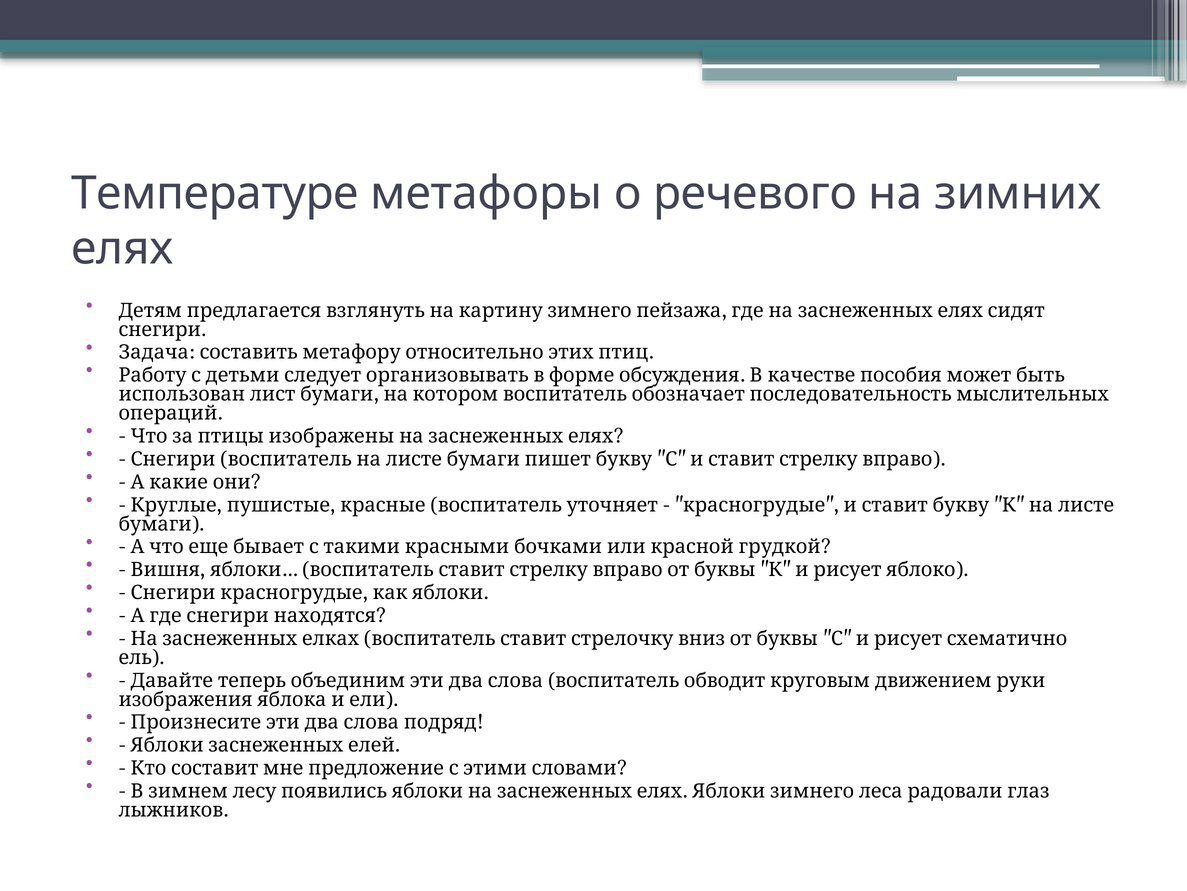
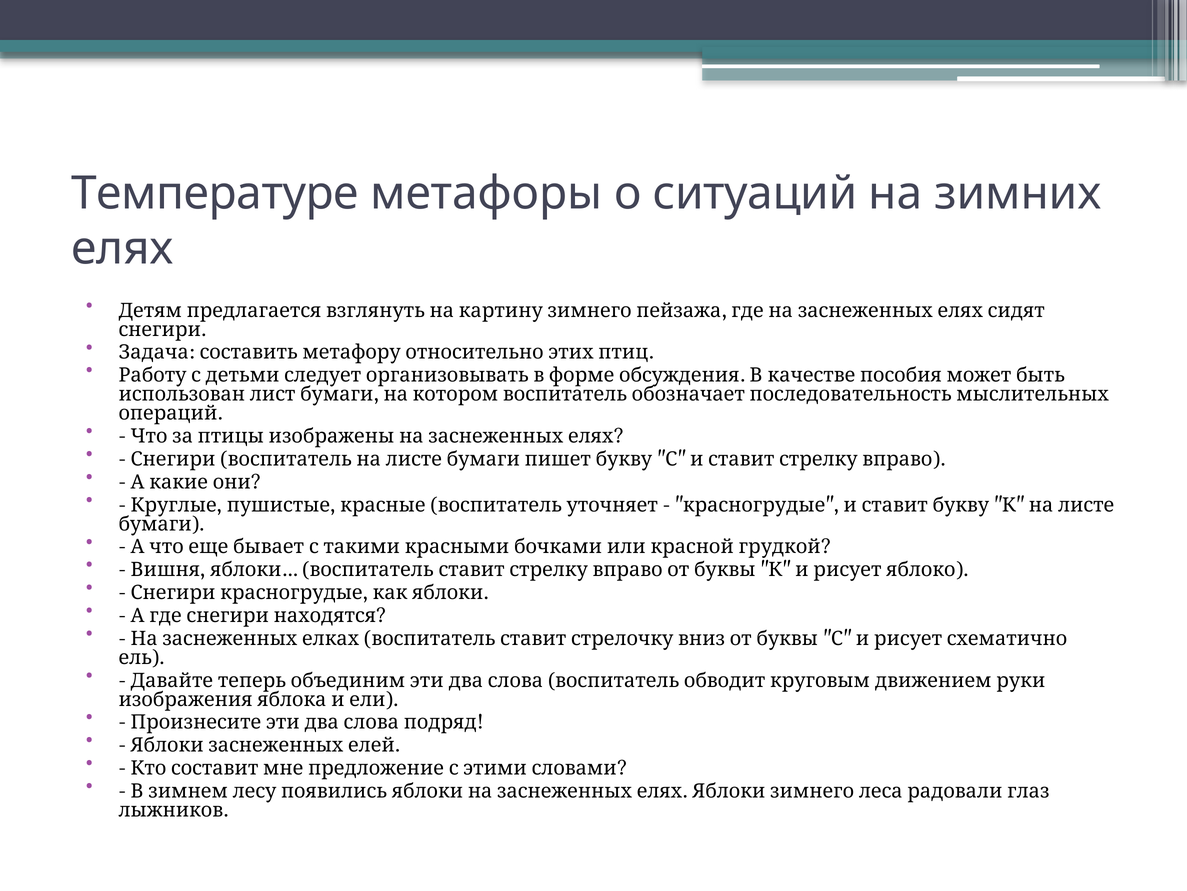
речевого: речевого -> ситуаций (755, 193)
